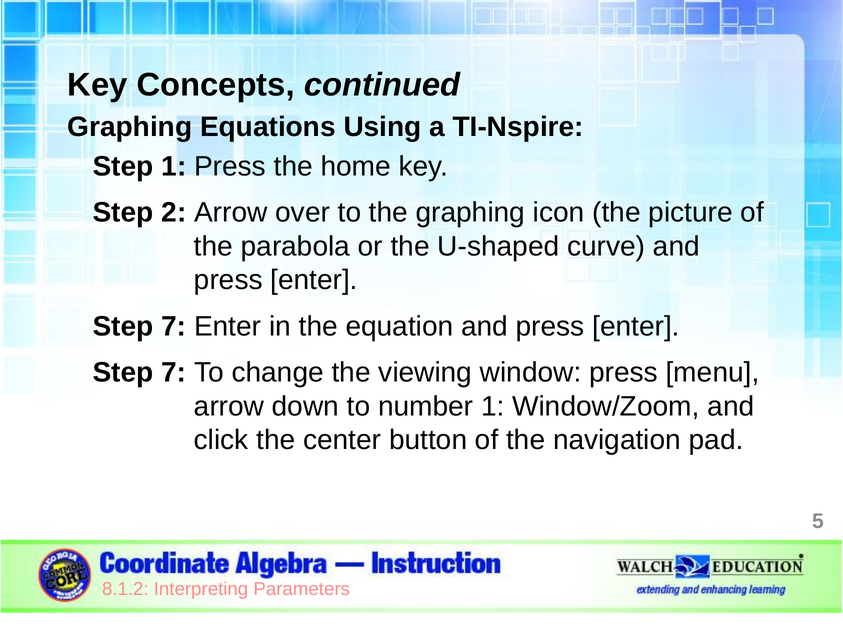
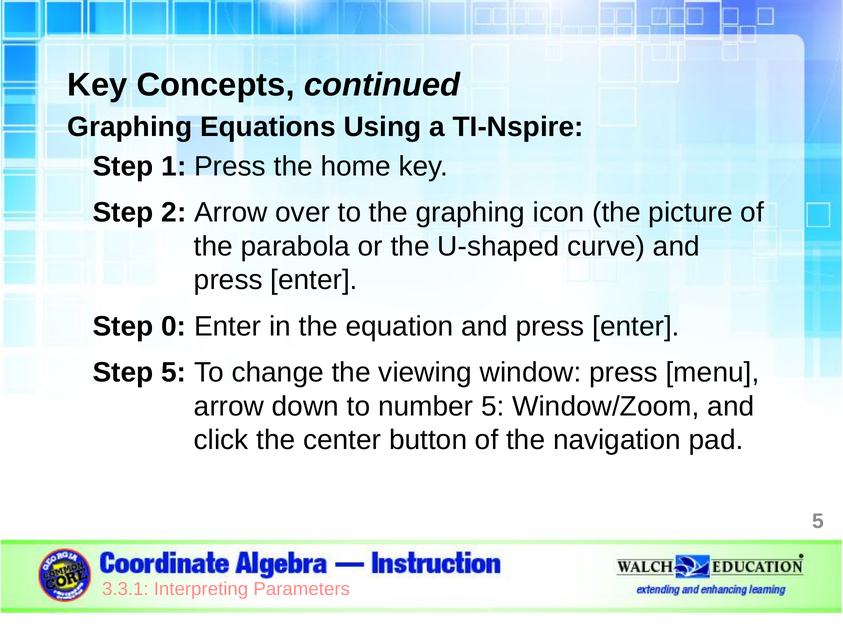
7: 7 -> 0 (174, 326)
7: 7 -> 5 (174, 373)
number 1: 1 -> 5 (493, 407)
8.1.2: 8.1.2 -> 3.3.1 (125, 589)
